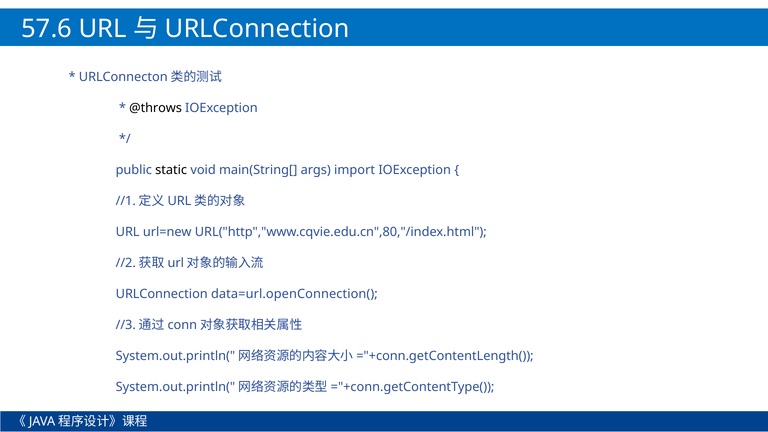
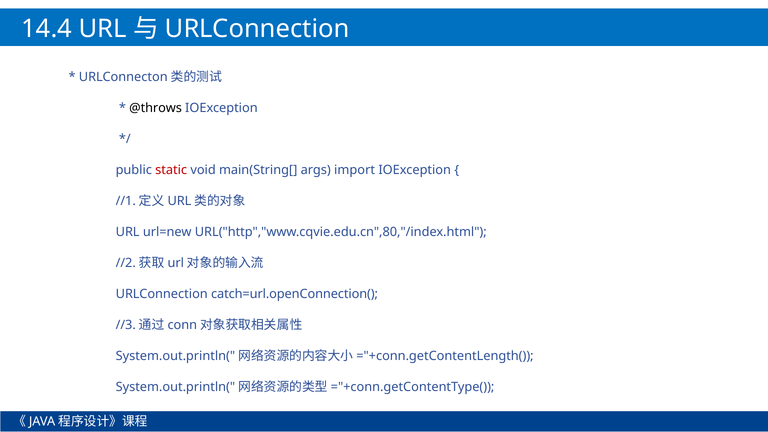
57.6: 57.6 -> 14.4 (47, 29)
static colour: black -> red (171, 170)
data=url.openConnection(: data=url.openConnection( -> catch=url.openConnection( (294, 294)
